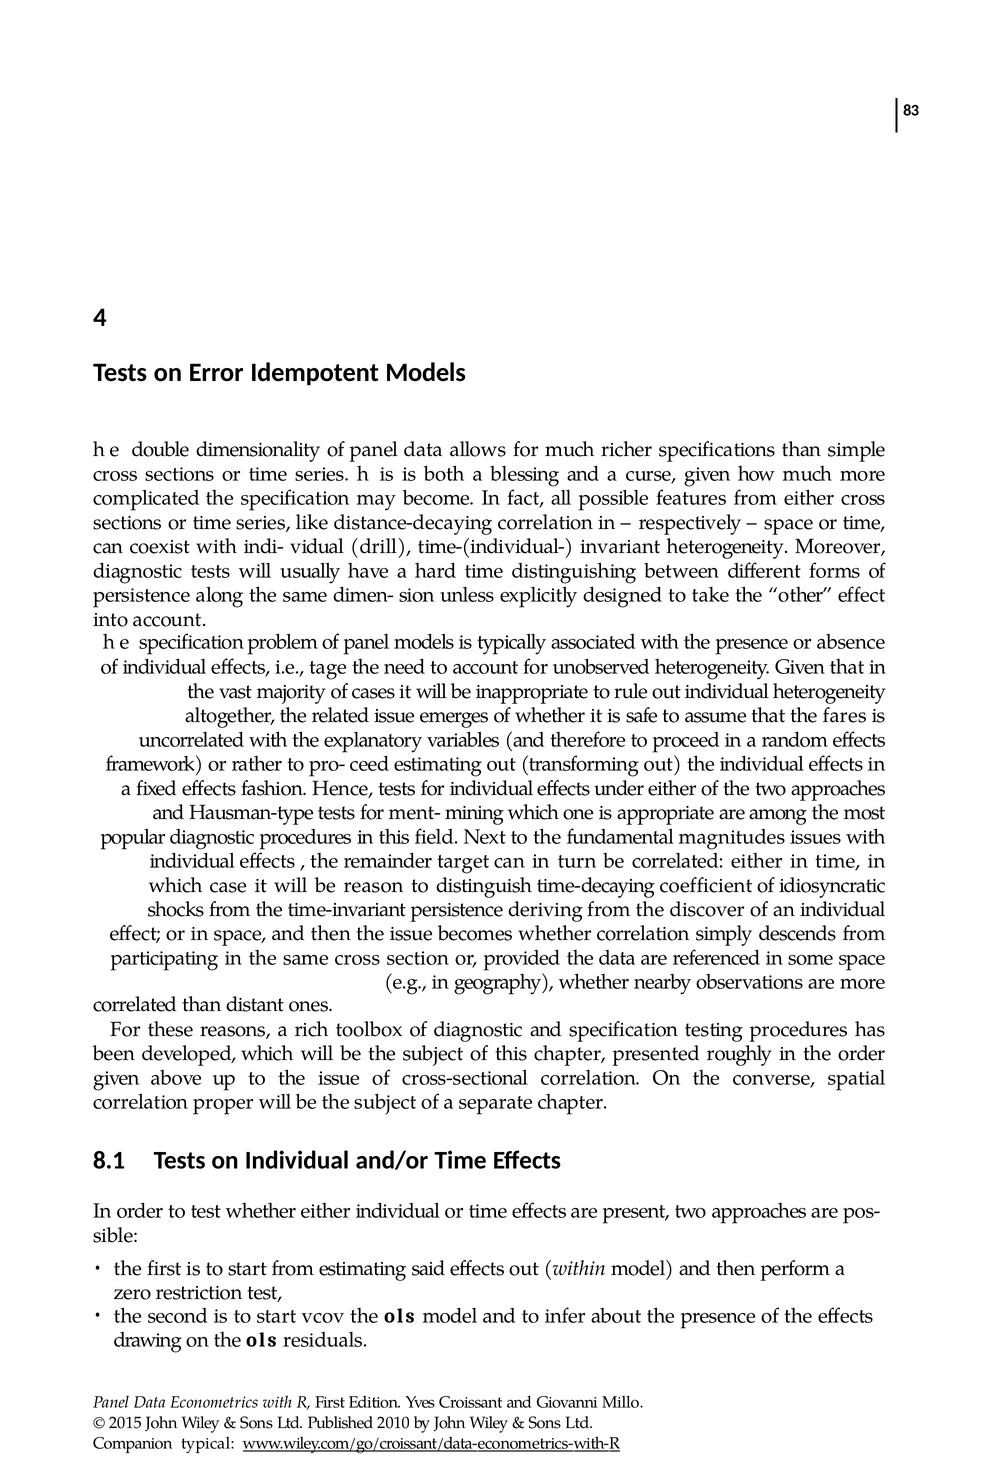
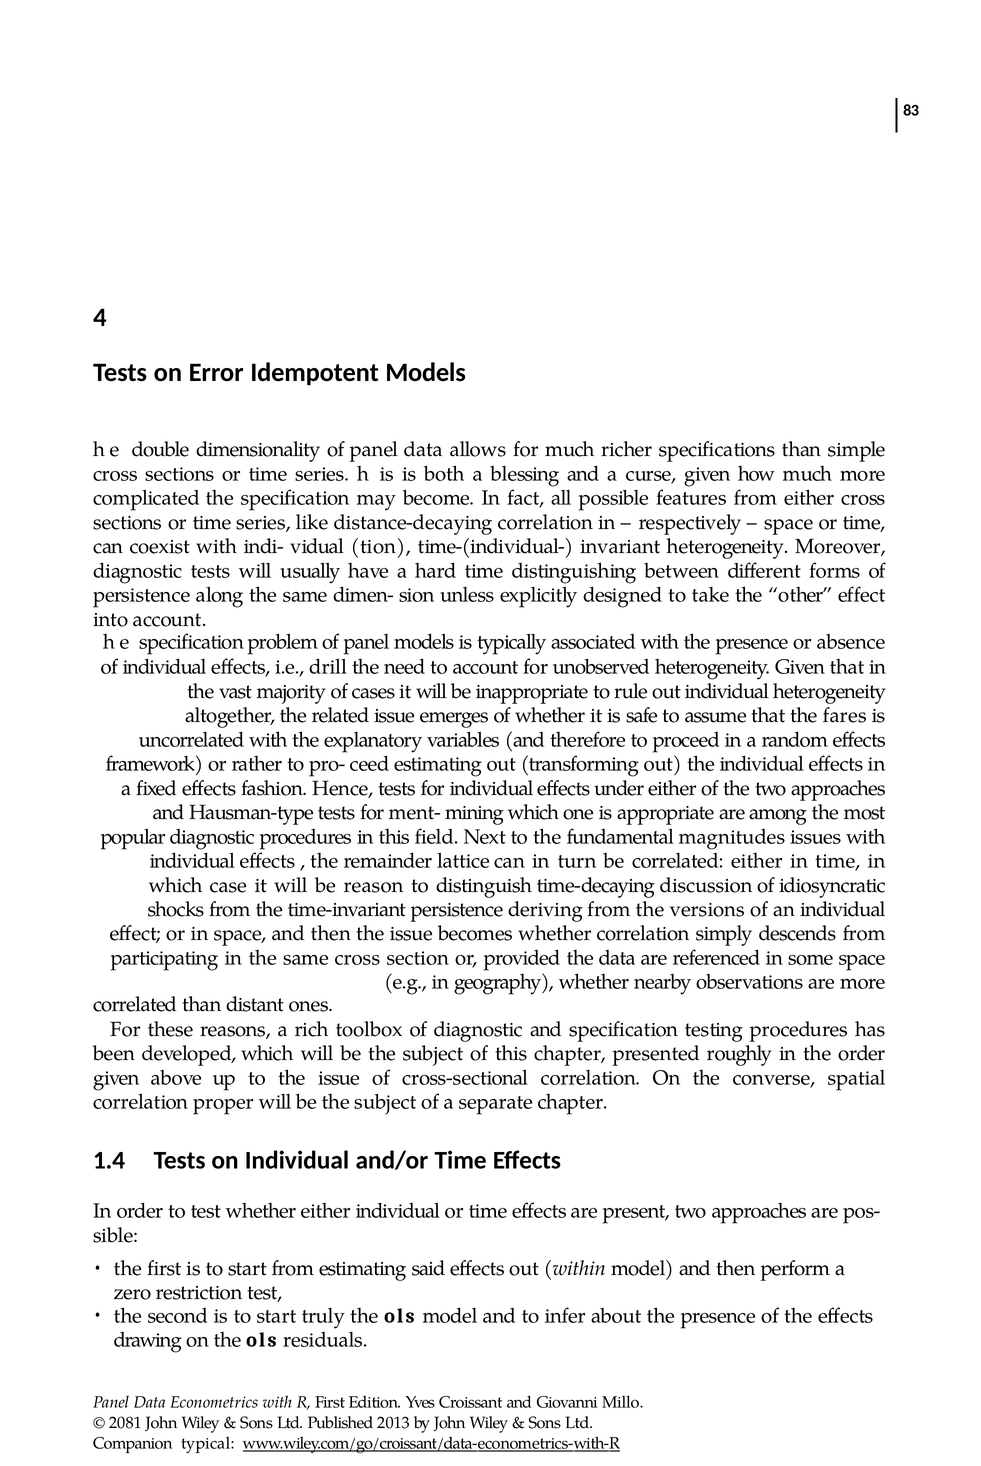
drill: drill -> tion (381, 546)
tage: tage -> drill (328, 667)
target: target -> lattice (463, 861)
coefficient: coefficient -> discussion (706, 885)
discover: discover -> versions (707, 909)
8.1: 8.1 -> 1.4 (109, 1160)
vcov: vcov -> truly (323, 1315)
2015: 2015 -> 2081 (126, 1422)
2010: 2010 -> 2013 (394, 1422)
